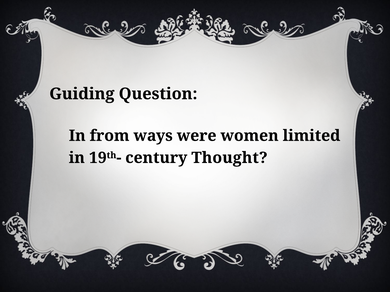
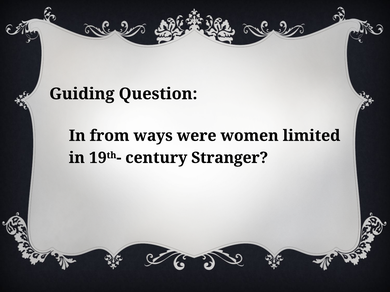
Thought: Thought -> Stranger (230, 158)
